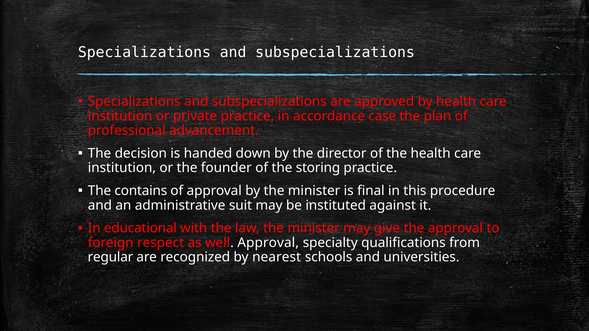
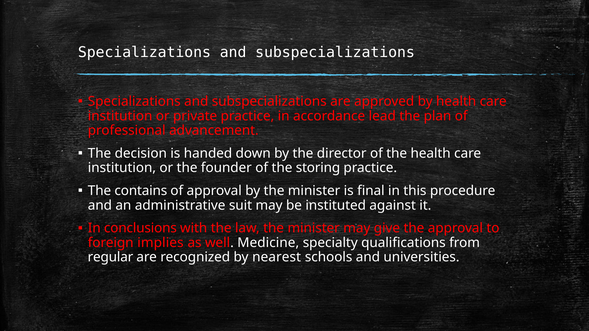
case: case -> lead (382, 116)
educational: educational -> conclusions (140, 228)
respect: respect -> implies (160, 243)
well Approval: Approval -> Medicine (268, 243)
